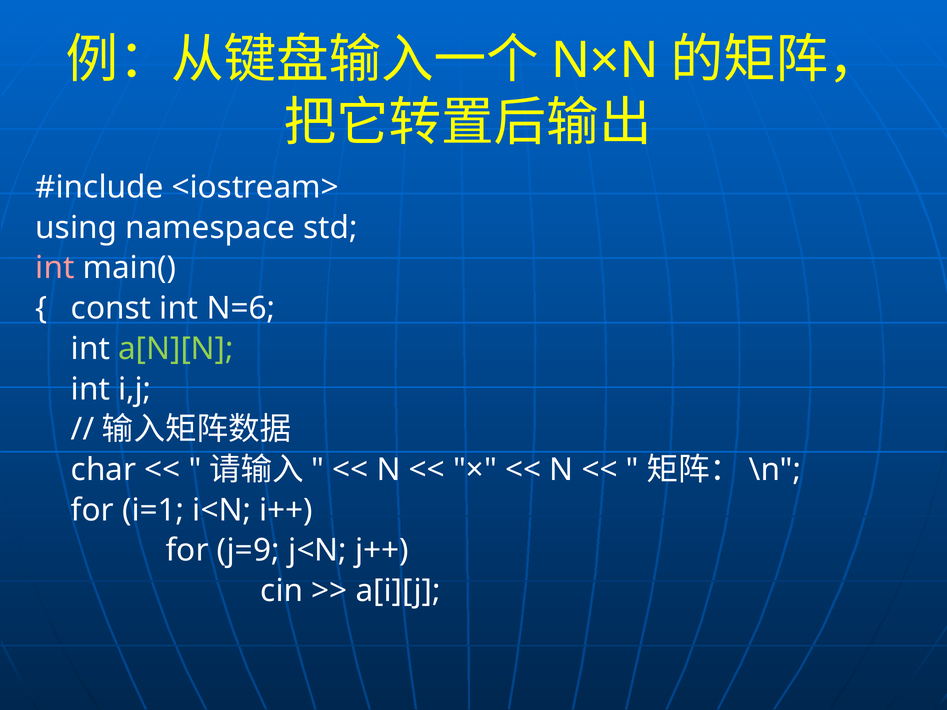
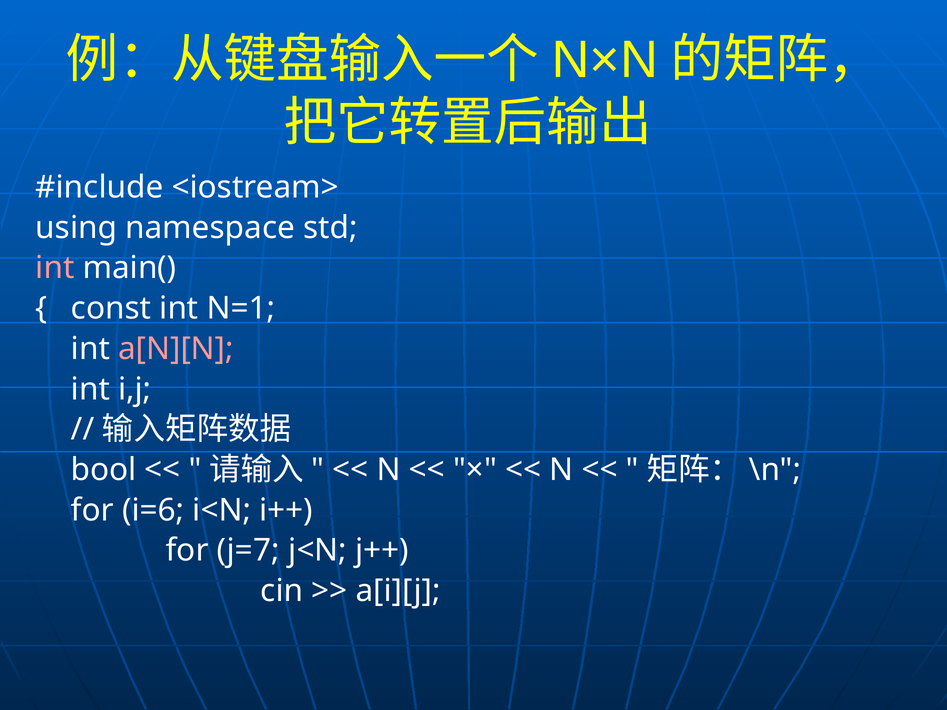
N=6: N=6 -> N=1 (241, 308)
a[N][N colour: light green -> pink (176, 349)
char: char -> bool (104, 470)
i=1: i=1 -> i=6 (153, 510)
j=9: j=9 -> j=7 (248, 551)
